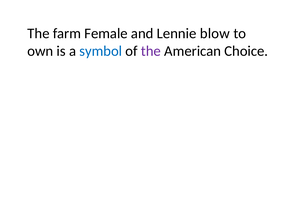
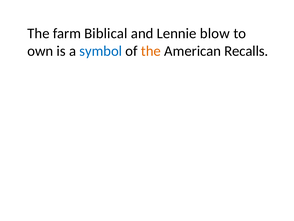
Female: Female -> Biblical (106, 33)
the colour: purple -> orange (151, 51)
Choice: Choice -> Recalls (246, 51)
